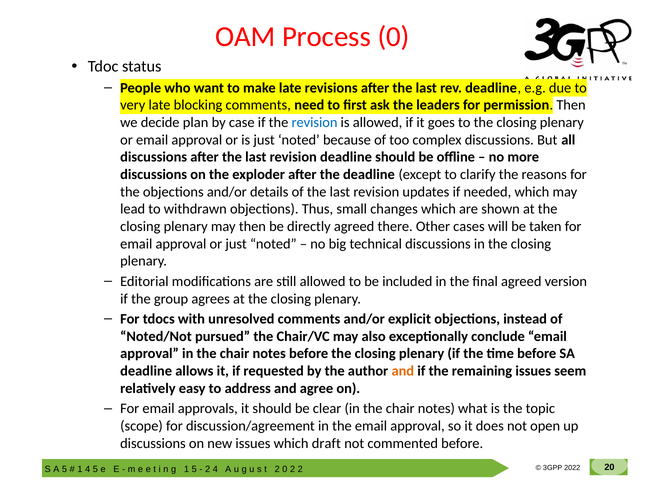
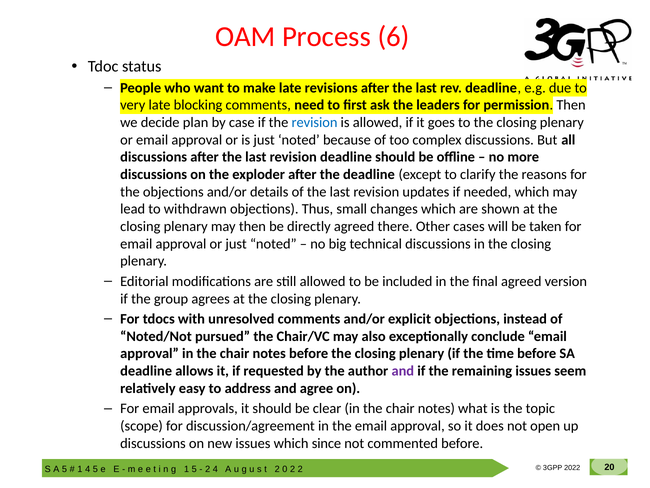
Process 0: 0 -> 6 (394, 37)
and colour: orange -> purple (403, 371)
draft: draft -> since (326, 443)
